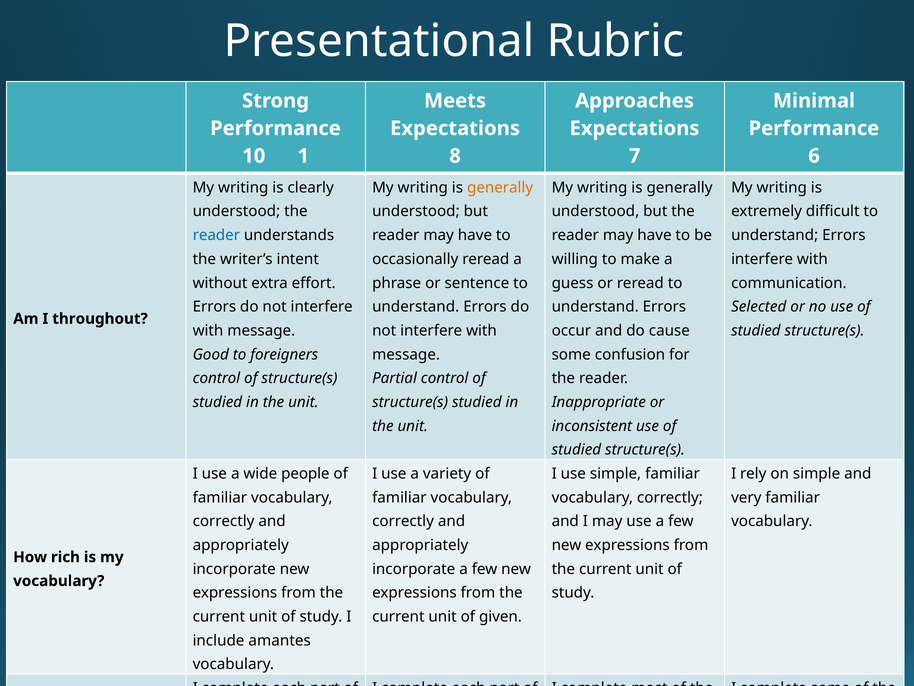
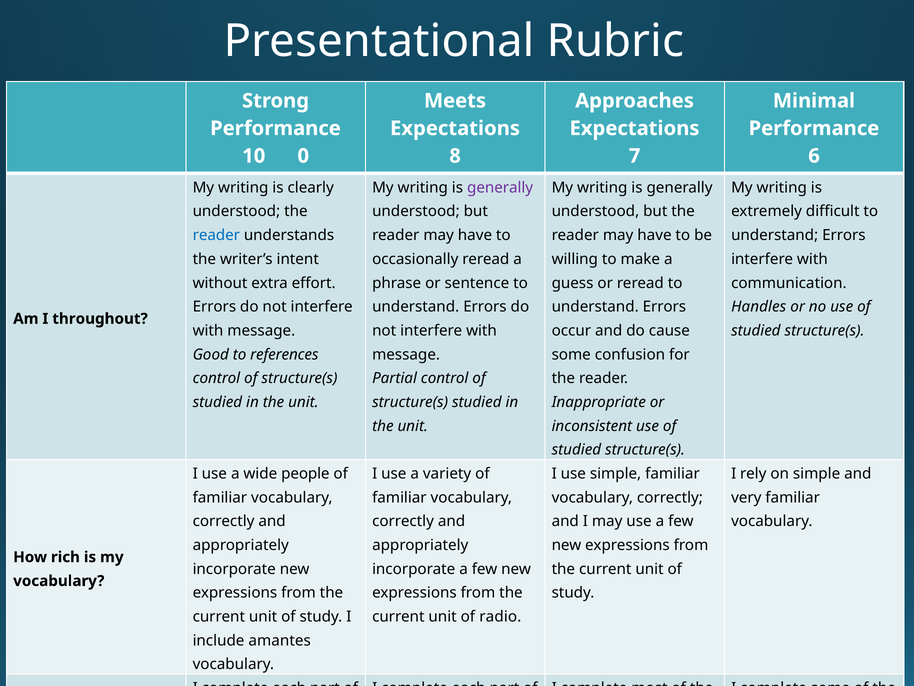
1: 1 -> 0 (303, 156)
generally colour: orange -> purple (500, 187)
Selected: Selected -> Handles (759, 307)
foreigners: foreigners -> references (284, 354)
of given: given -> radio (500, 616)
